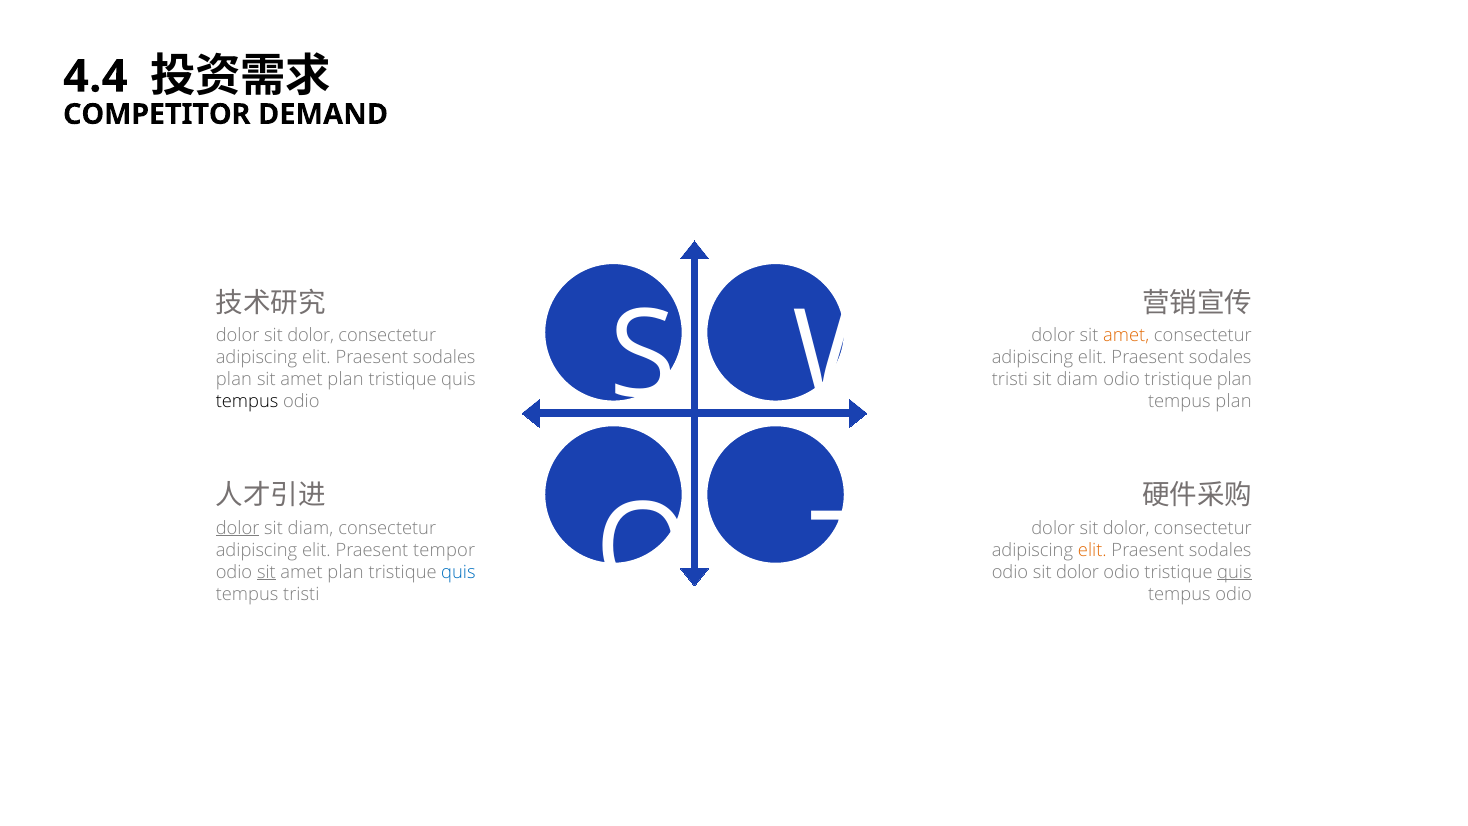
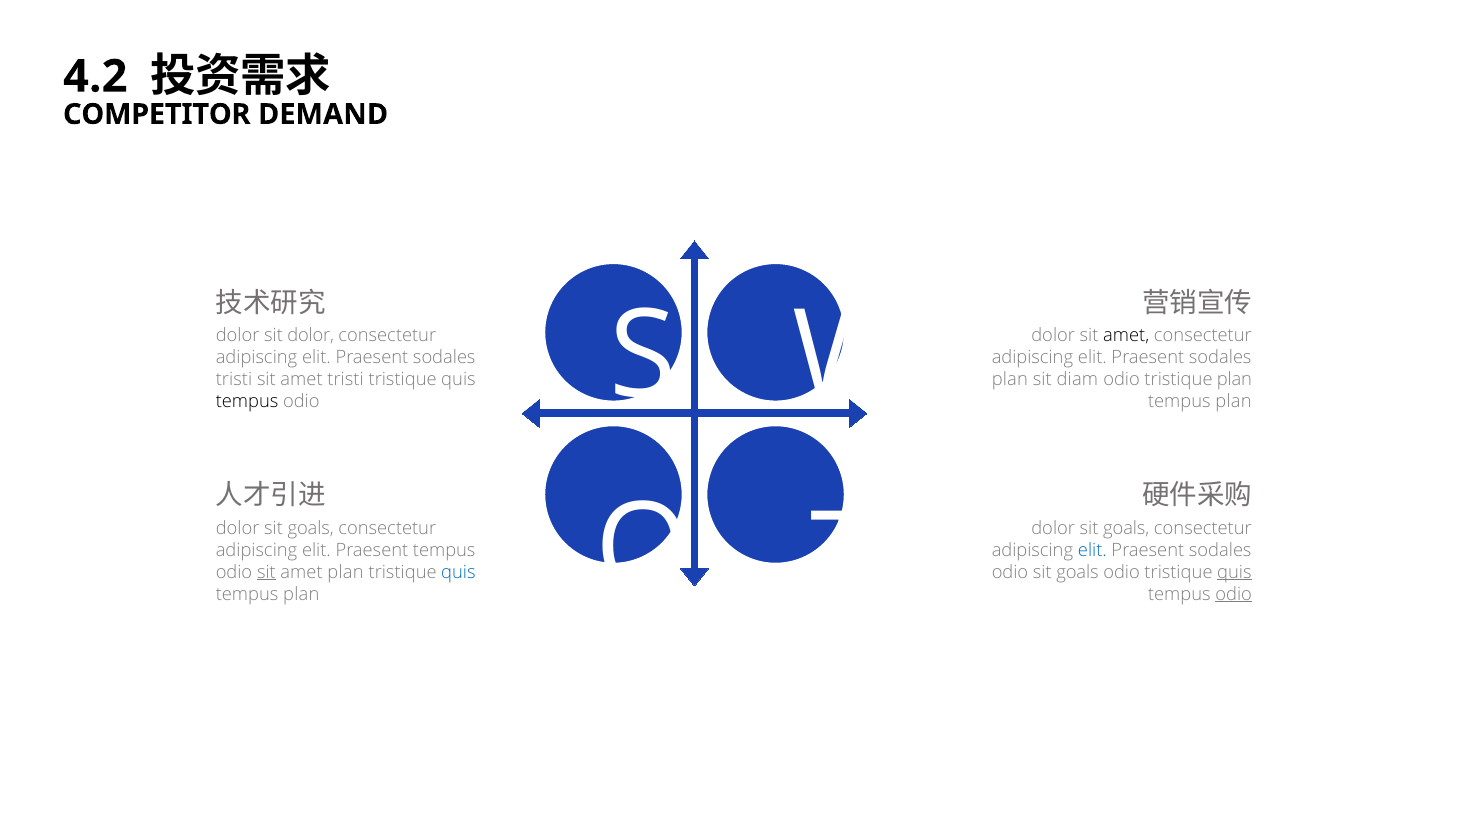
4.4: 4.4 -> 4.2 (95, 77)
amet colour: orange -> black (1126, 335)
plan: plan -> tristi (234, 379)
plan: plan -> tristi (346, 379)
tristi: tristi -> plan (1010, 379)
dolor underline: present -> none (238, 528)
diam: diam -> goals (311, 528)
dolor: dolor -> goals (1126, 528)
Praesent tempor: tempor -> tempus (444, 550)
elit colour: orange -> blue (1092, 550)
odio sit dolor: dolor -> goals (1078, 572)
tristi: tristi -> plan (301, 594)
odio underline: none -> present (1234, 594)
